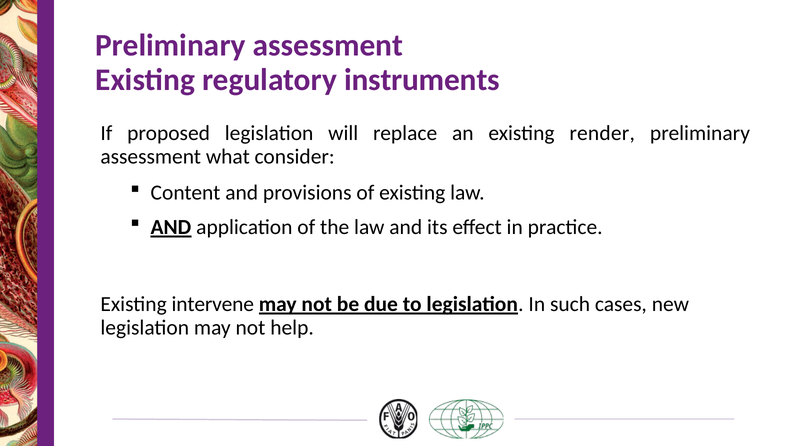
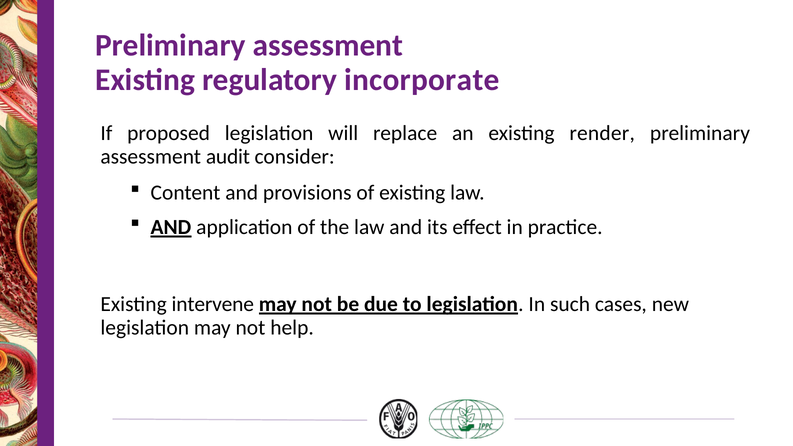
instruments: instruments -> incorporate (422, 80)
what: what -> audit (228, 157)
